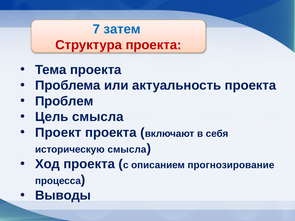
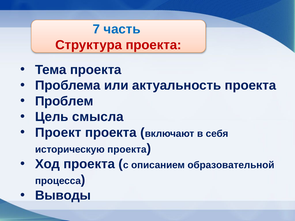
затем: затем -> часть (122, 29)
историческую смысла: смысла -> проекта (127, 150)
прогнозирование: прогнозирование -> образовательной (231, 165)
